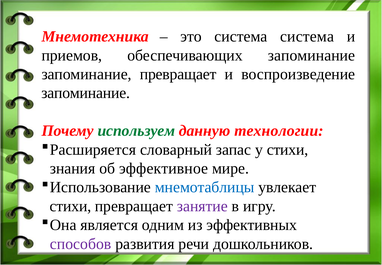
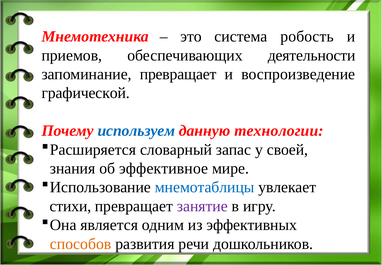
система система: система -> робость (307, 36)
обеспечивающих запоминание: запоминание -> деятельности (312, 55)
запоминание: запоминание -> графической (86, 93)
используем colour: green -> blue (136, 130)
у стихи: стихи -> своей (287, 149)
способов colour: purple -> orange (81, 243)
